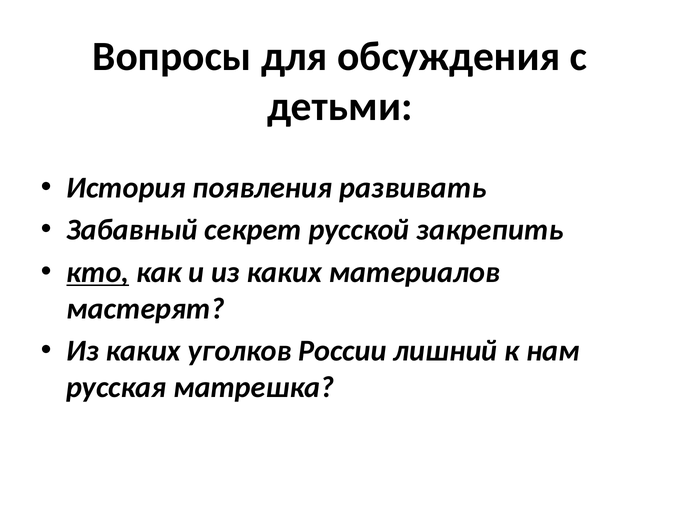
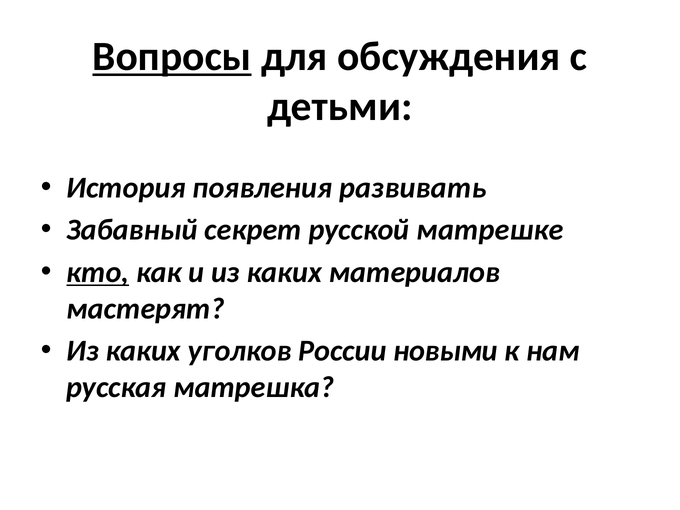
Вопросы underline: none -> present (172, 57)
закрепить: закрепить -> матрешке (490, 230)
лишний: лишний -> новыми (446, 351)
